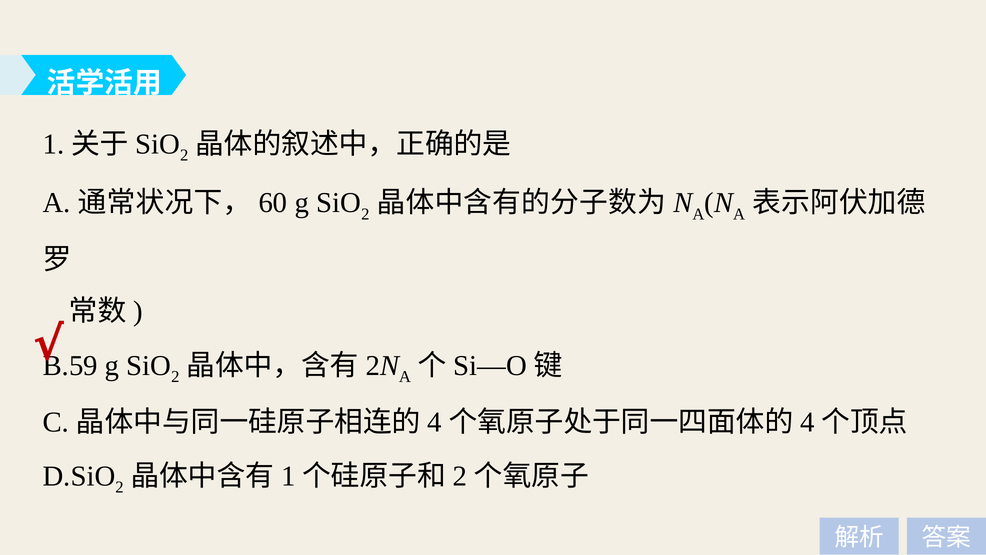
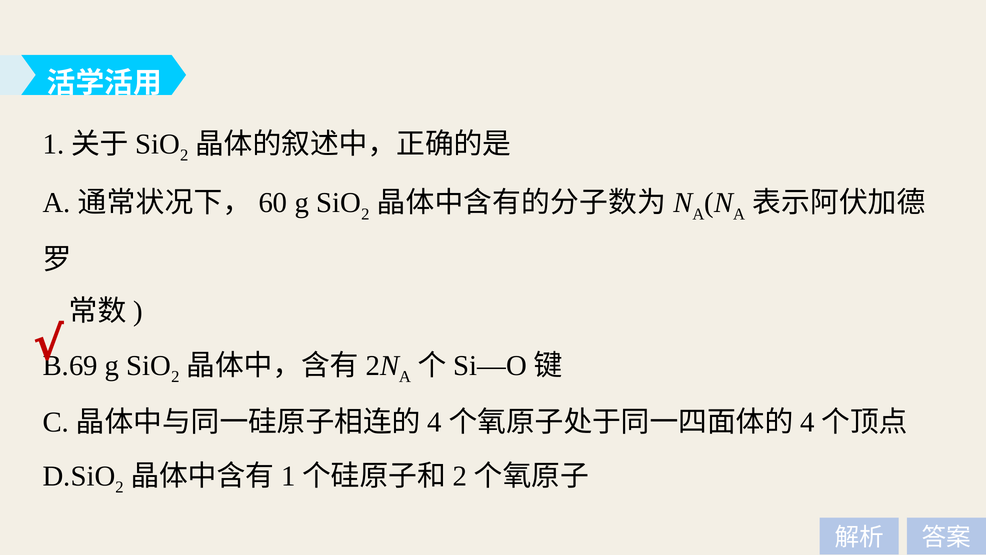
B.59: B.59 -> B.69 (70, 365)
